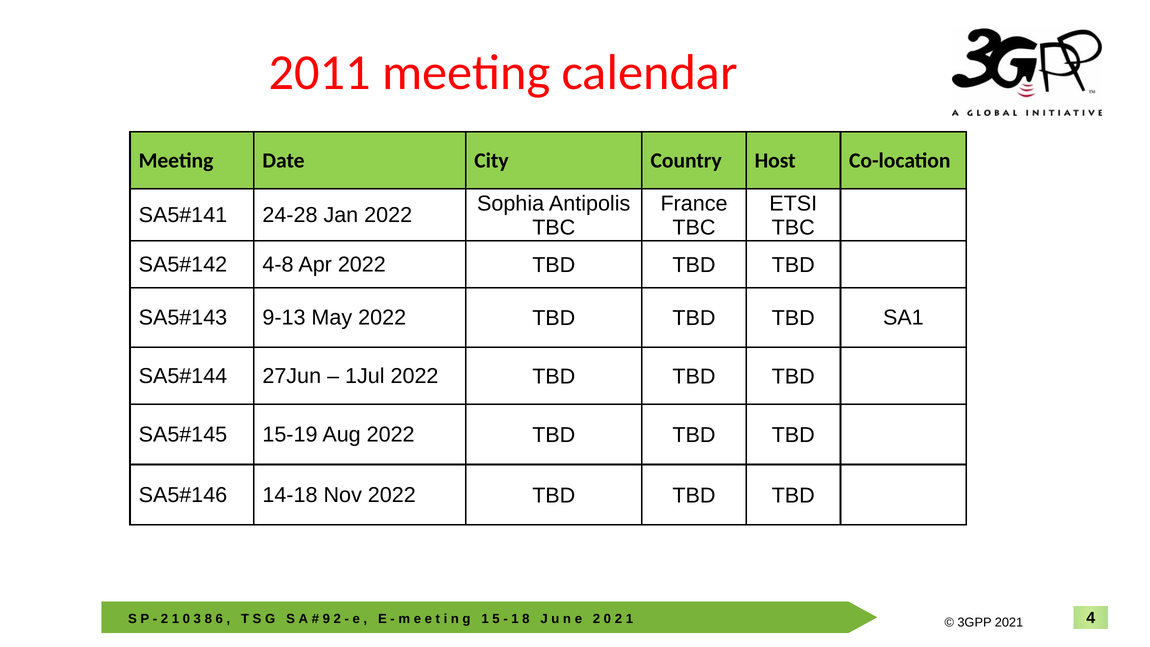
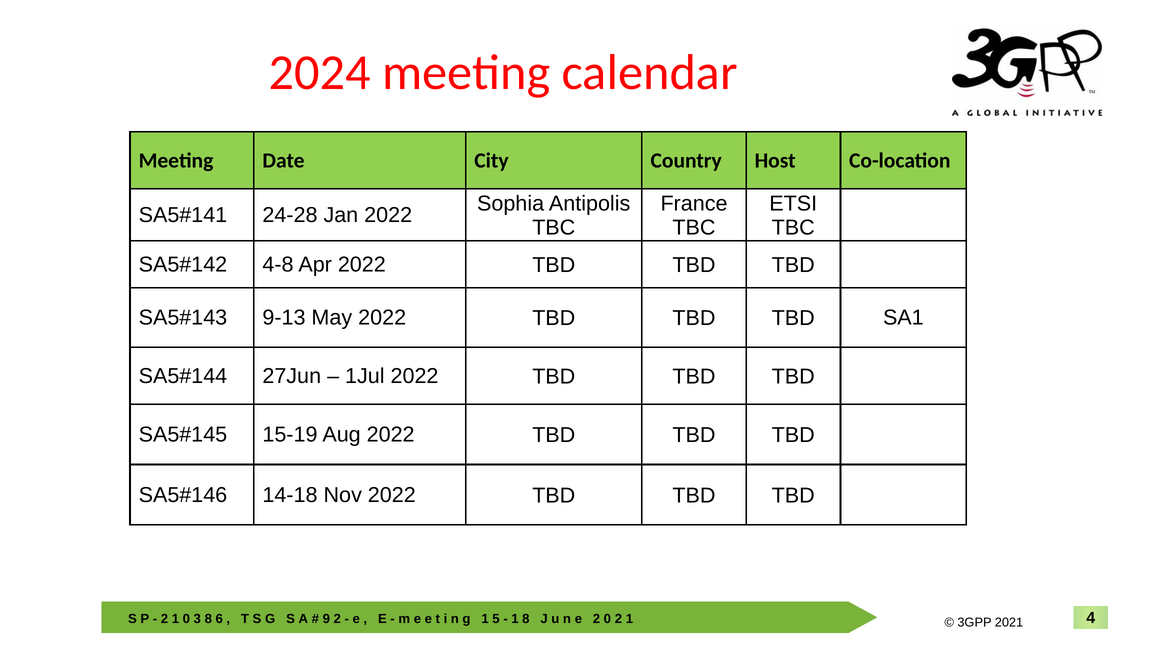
2011: 2011 -> 2024 (320, 73)
